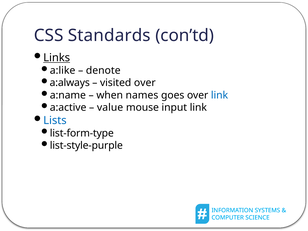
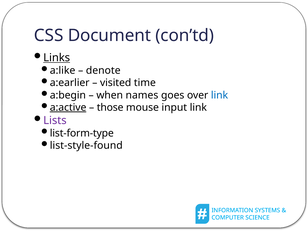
Standards: Standards -> Document (109, 36)
a:always: a:always -> a:earlier (70, 83)
visited over: over -> time (145, 83)
a:name: a:name -> a:begin (68, 95)
a:active underline: none -> present (68, 107)
value: value -> those (110, 107)
Lists colour: blue -> purple (55, 120)
list-style-purple: list-style-purple -> list-style-found (86, 145)
